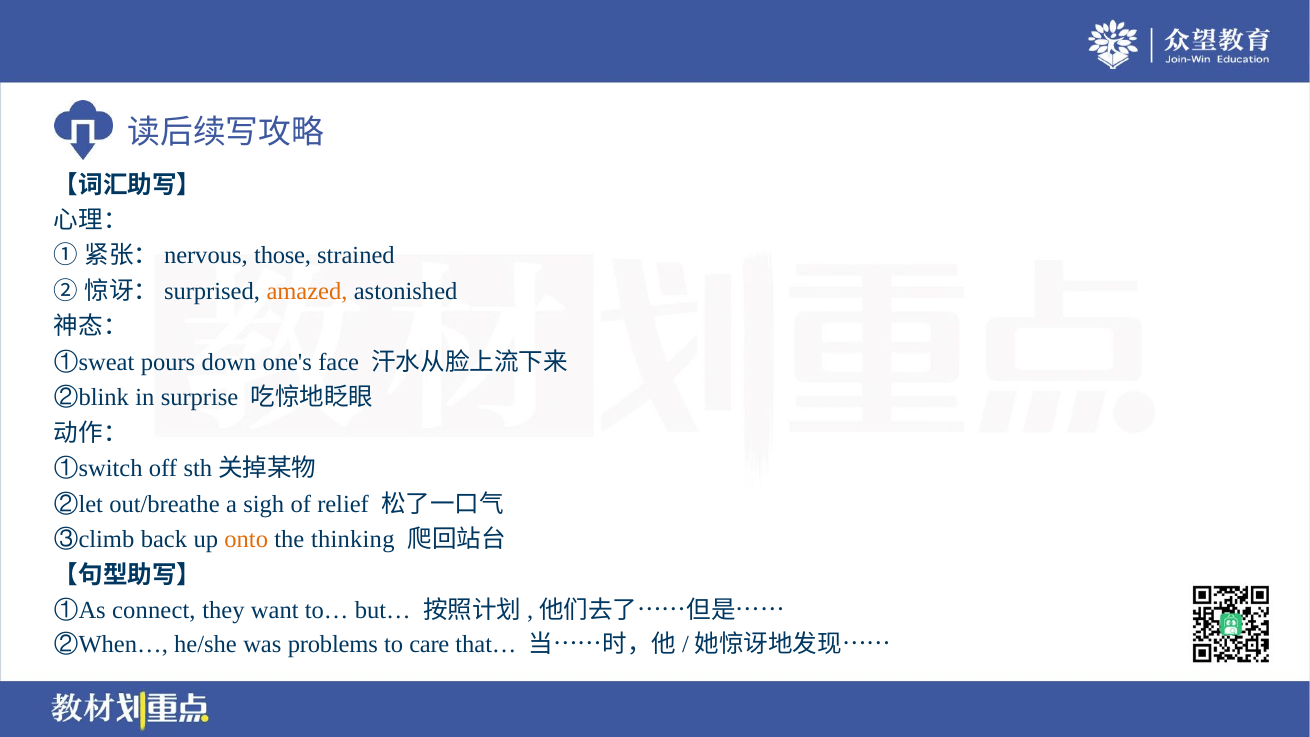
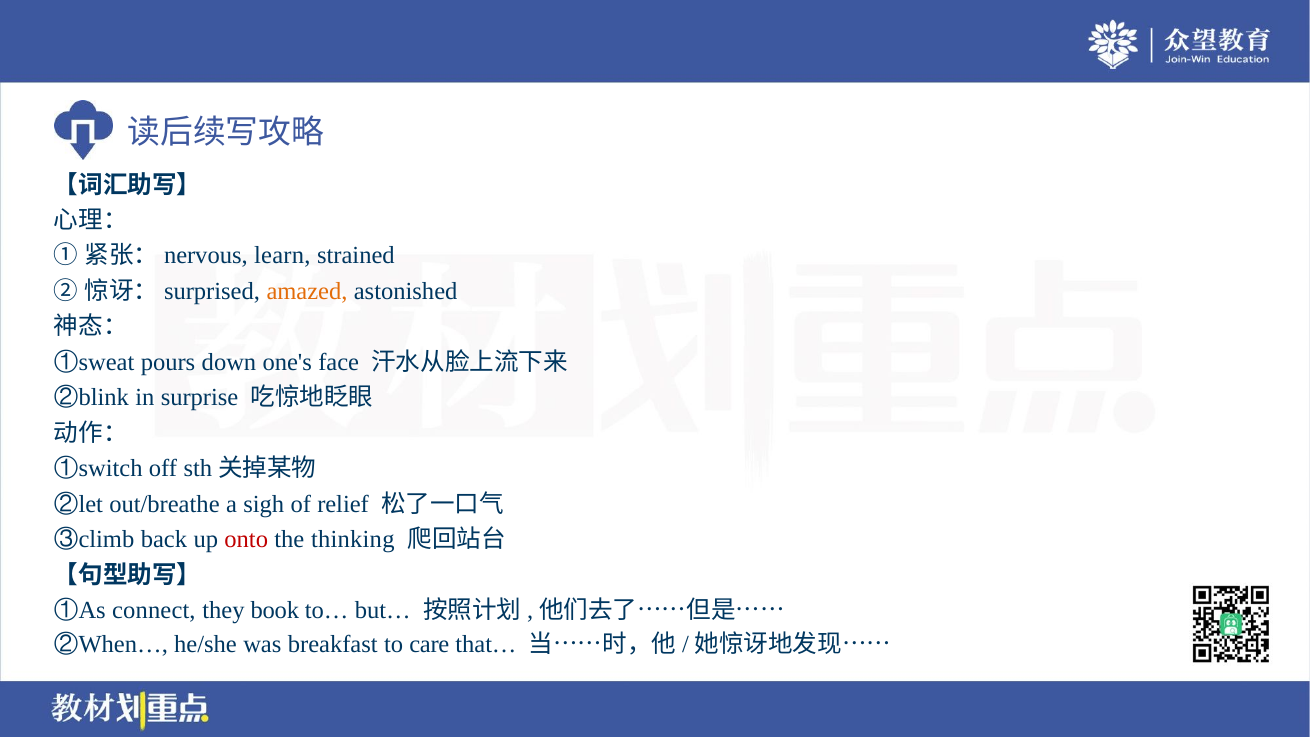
those: those -> learn (282, 256)
onto colour: orange -> red (246, 540)
want: want -> book (275, 611)
problems: problems -> breakfast (333, 645)
